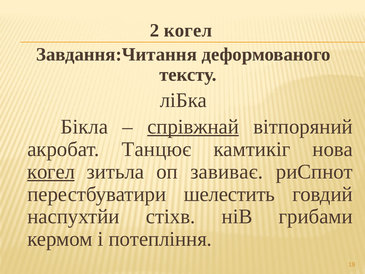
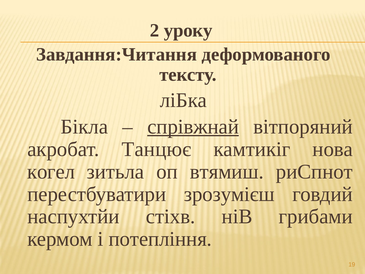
2 когел: когел -> уроку (188, 31)
когел underline: present -> none (51, 172)
завиває: завиває -> втямиш (227, 172)
шелестить: шелестить -> зрозумієш (229, 194)
